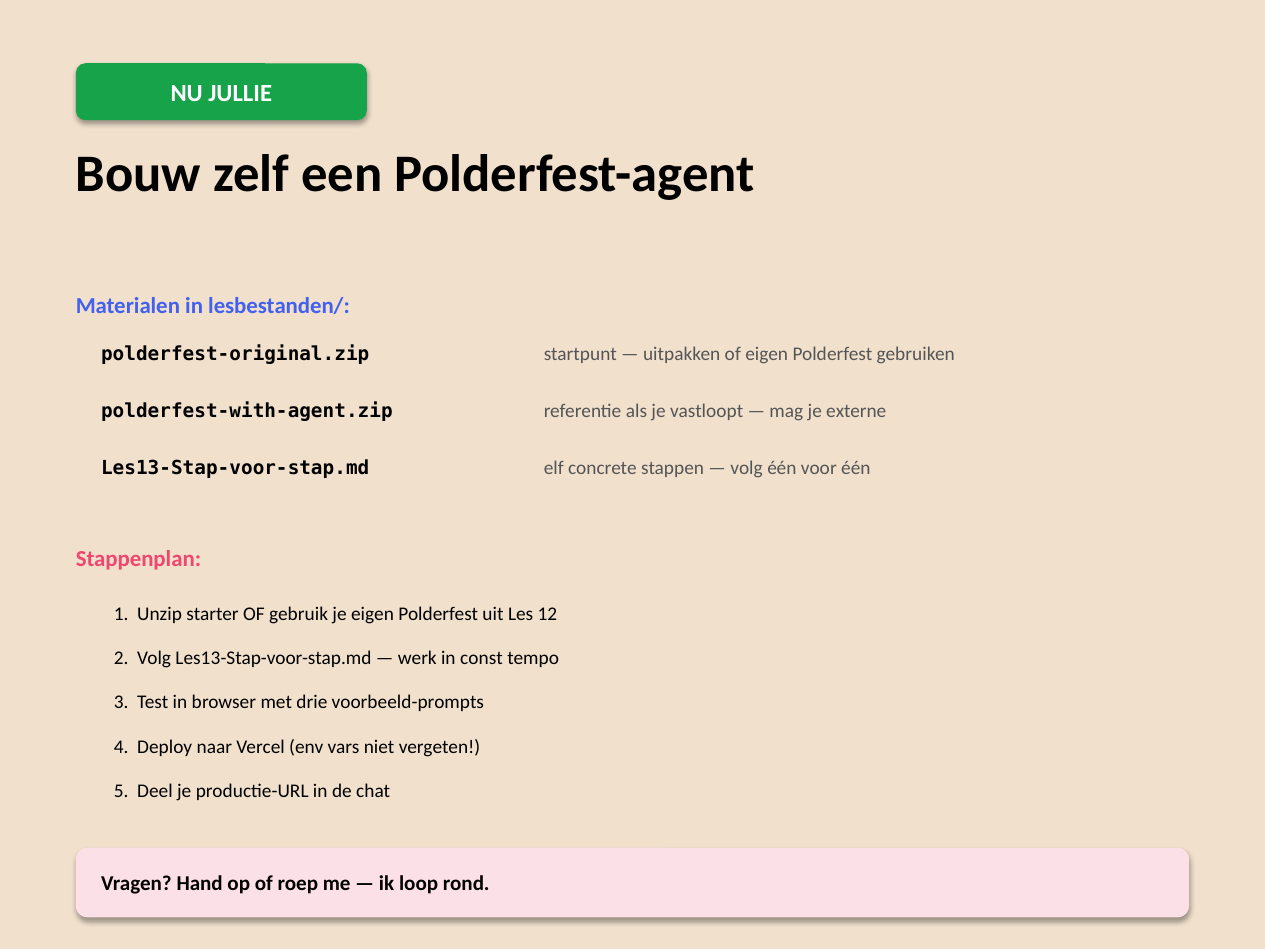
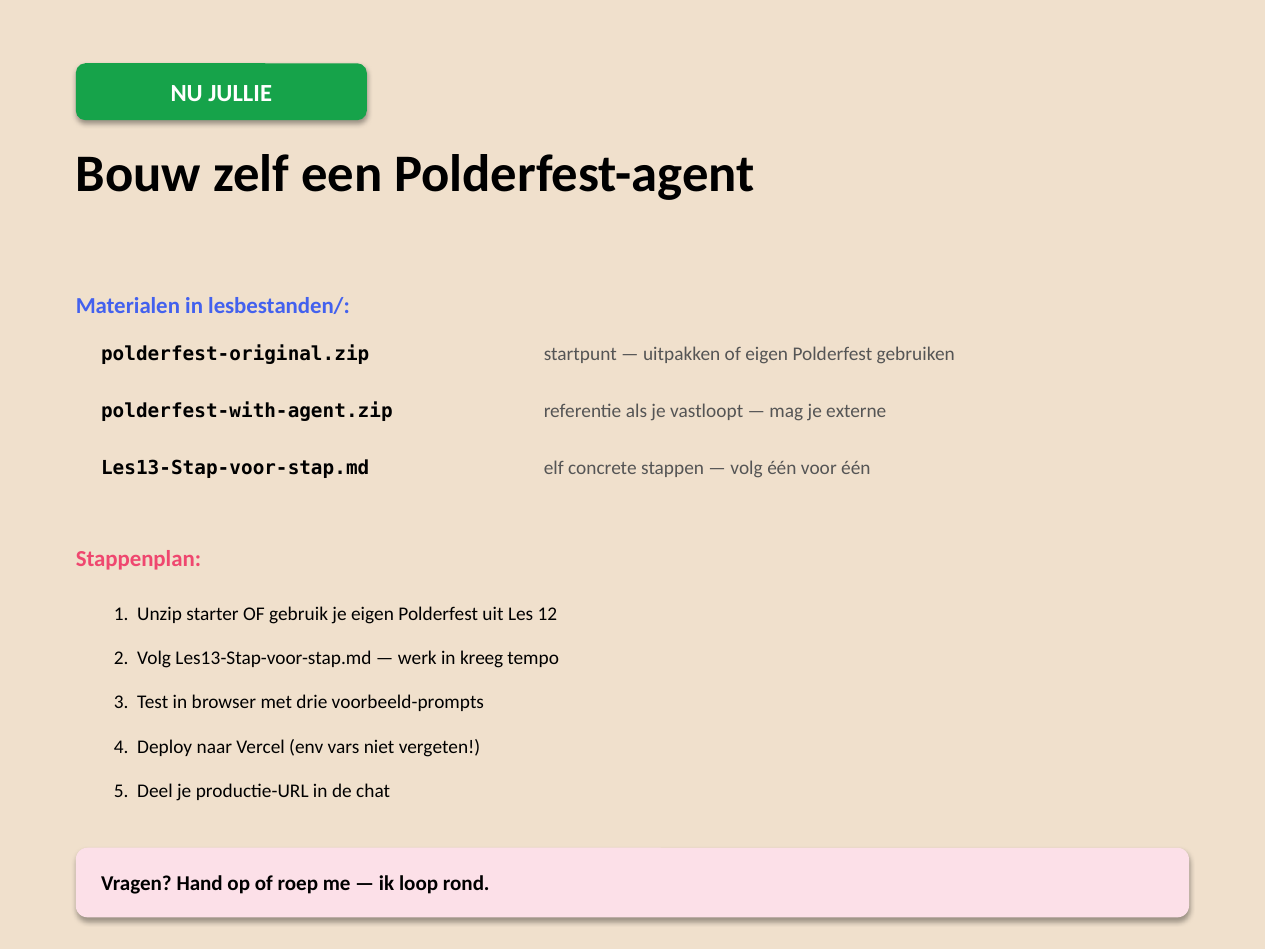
const: const -> kreeg (482, 658)
